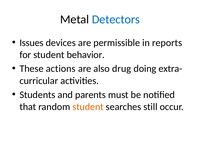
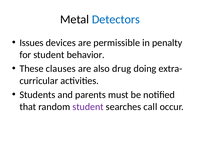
reports: reports -> penalty (167, 43)
actions: actions -> clauses (61, 69)
student colour: orange -> purple (88, 107)
still: still -> call (150, 107)
